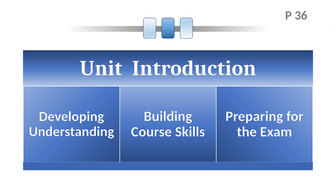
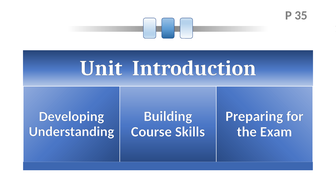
36: 36 -> 35 (301, 15)
